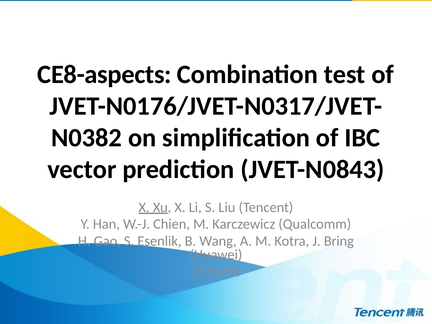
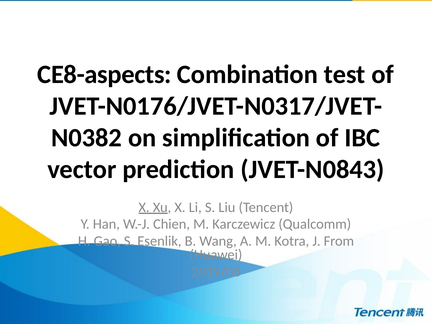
Bring: Bring -> From (339, 241)
